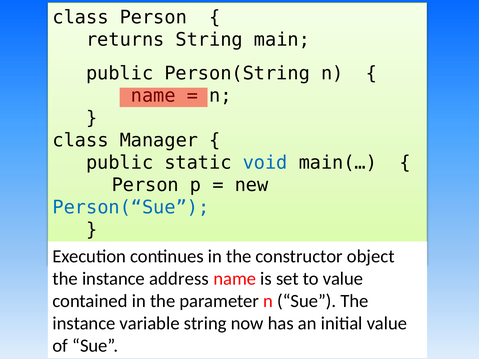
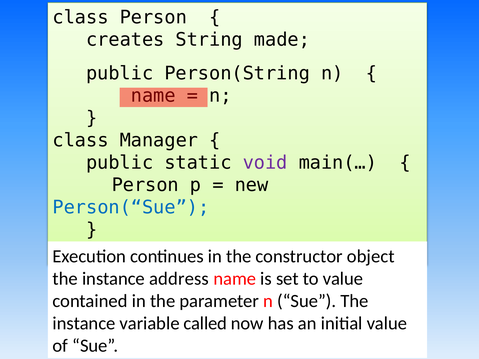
returns: returns -> creates (125, 40)
main: main -> made (282, 40)
void colour: blue -> purple (265, 163)
variable string: string -> called (205, 324)
